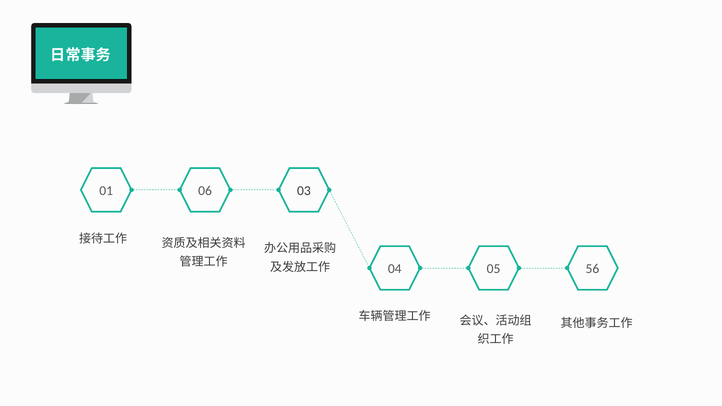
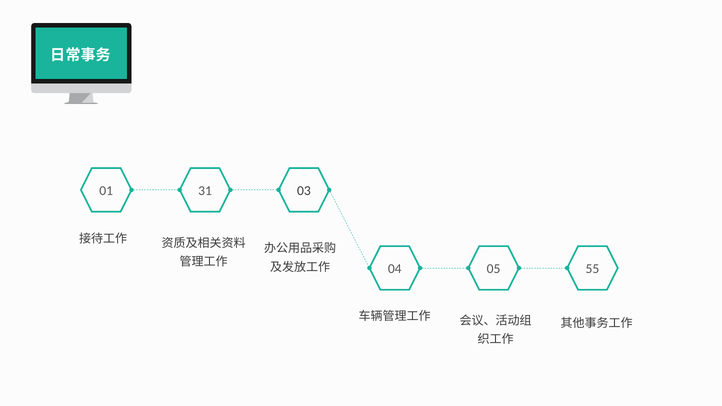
06: 06 -> 31 (205, 191)
56: 56 -> 55 (592, 269)
